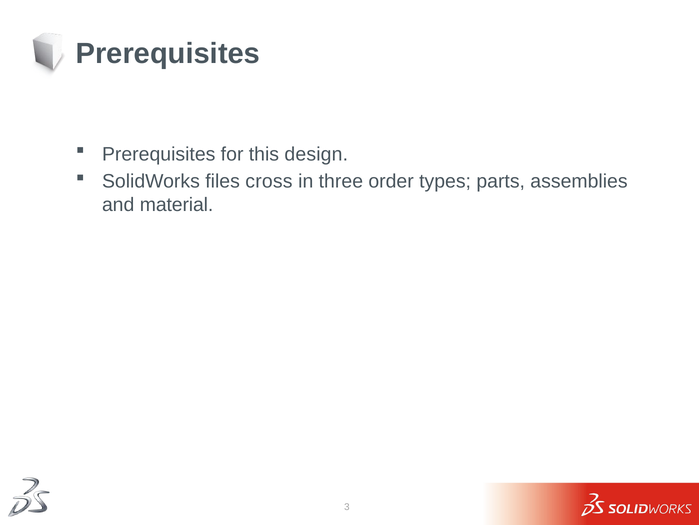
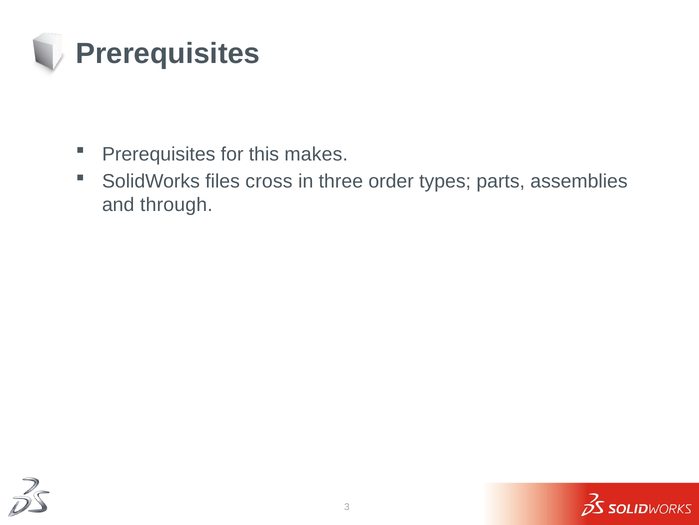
design: design -> makes (316, 154)
material: material -> through (176, 204)
